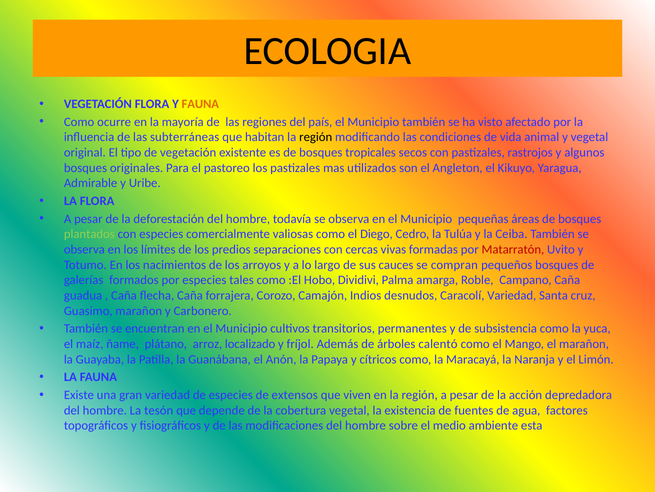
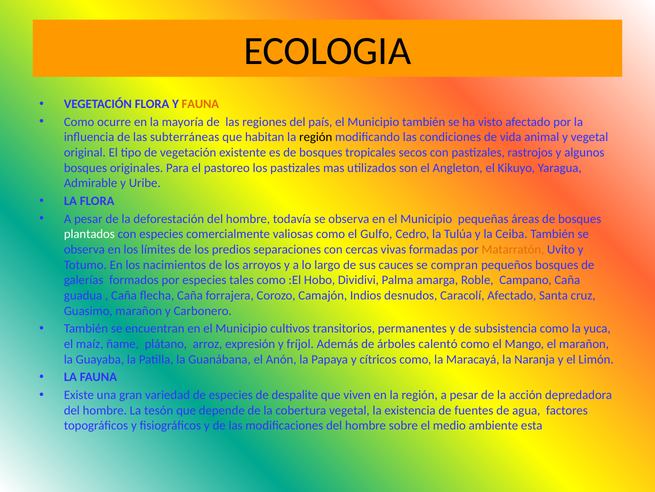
plantados colour: light green -> white (89, 234)
Diego: Diego -> Gulfo (376, 234)
Matarratón colour: red -> orange (513, 249)
Caracolí Variedad: Variedad -> Afectado (512, 295)
localizado: localizado -> expresión (250, 344)
extensos: extensos -> despalite (295, 394)
